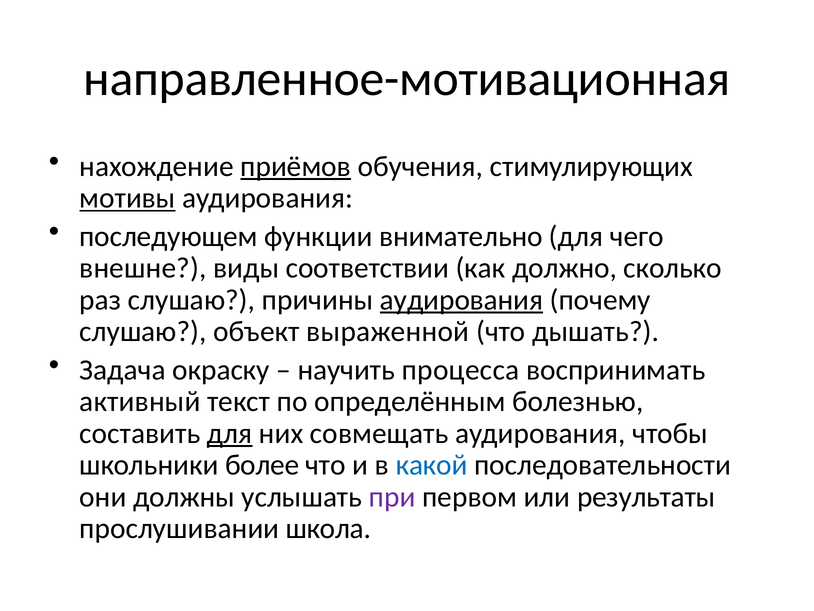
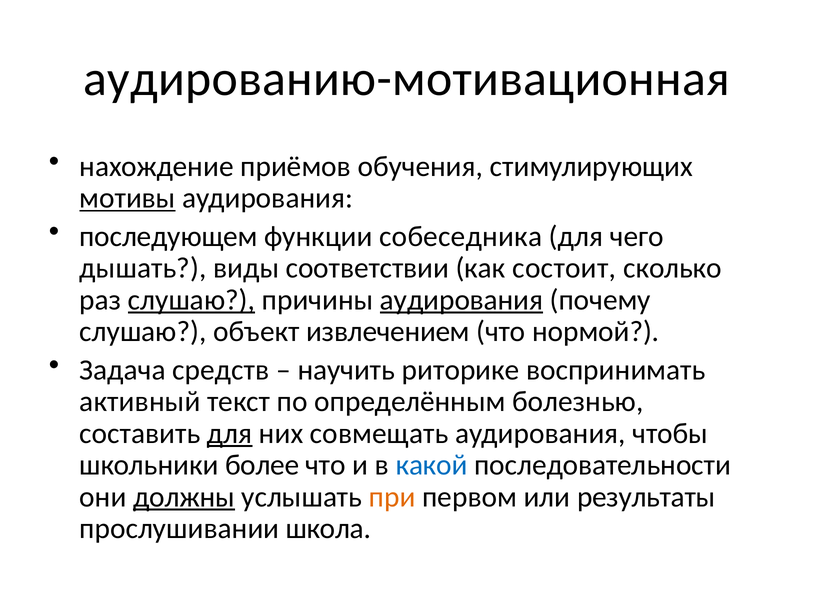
направленное-мотивационная: направленное-мотивационная -> аудированию-мотивационная (406, 79)
приёмов underline: present -> none (296, 166)
внимательно: внимательно -> собеседника (461, 236)
внешне: внешне -> дышать (143, 268)
должно: должно -> состоит (564, 268)
слушаю underline: none -> present (191, 300)
выраженной: выраженной -> извлечением (388, 331)
дышать: дышать -> нормой (596, 331)
окраску: окраску -> средств (221, 370)
процесса: процесса -> риторике (461, 370)
должны underline: none -> present (184, 496)
при colour: purple -> orange (392, 496)
